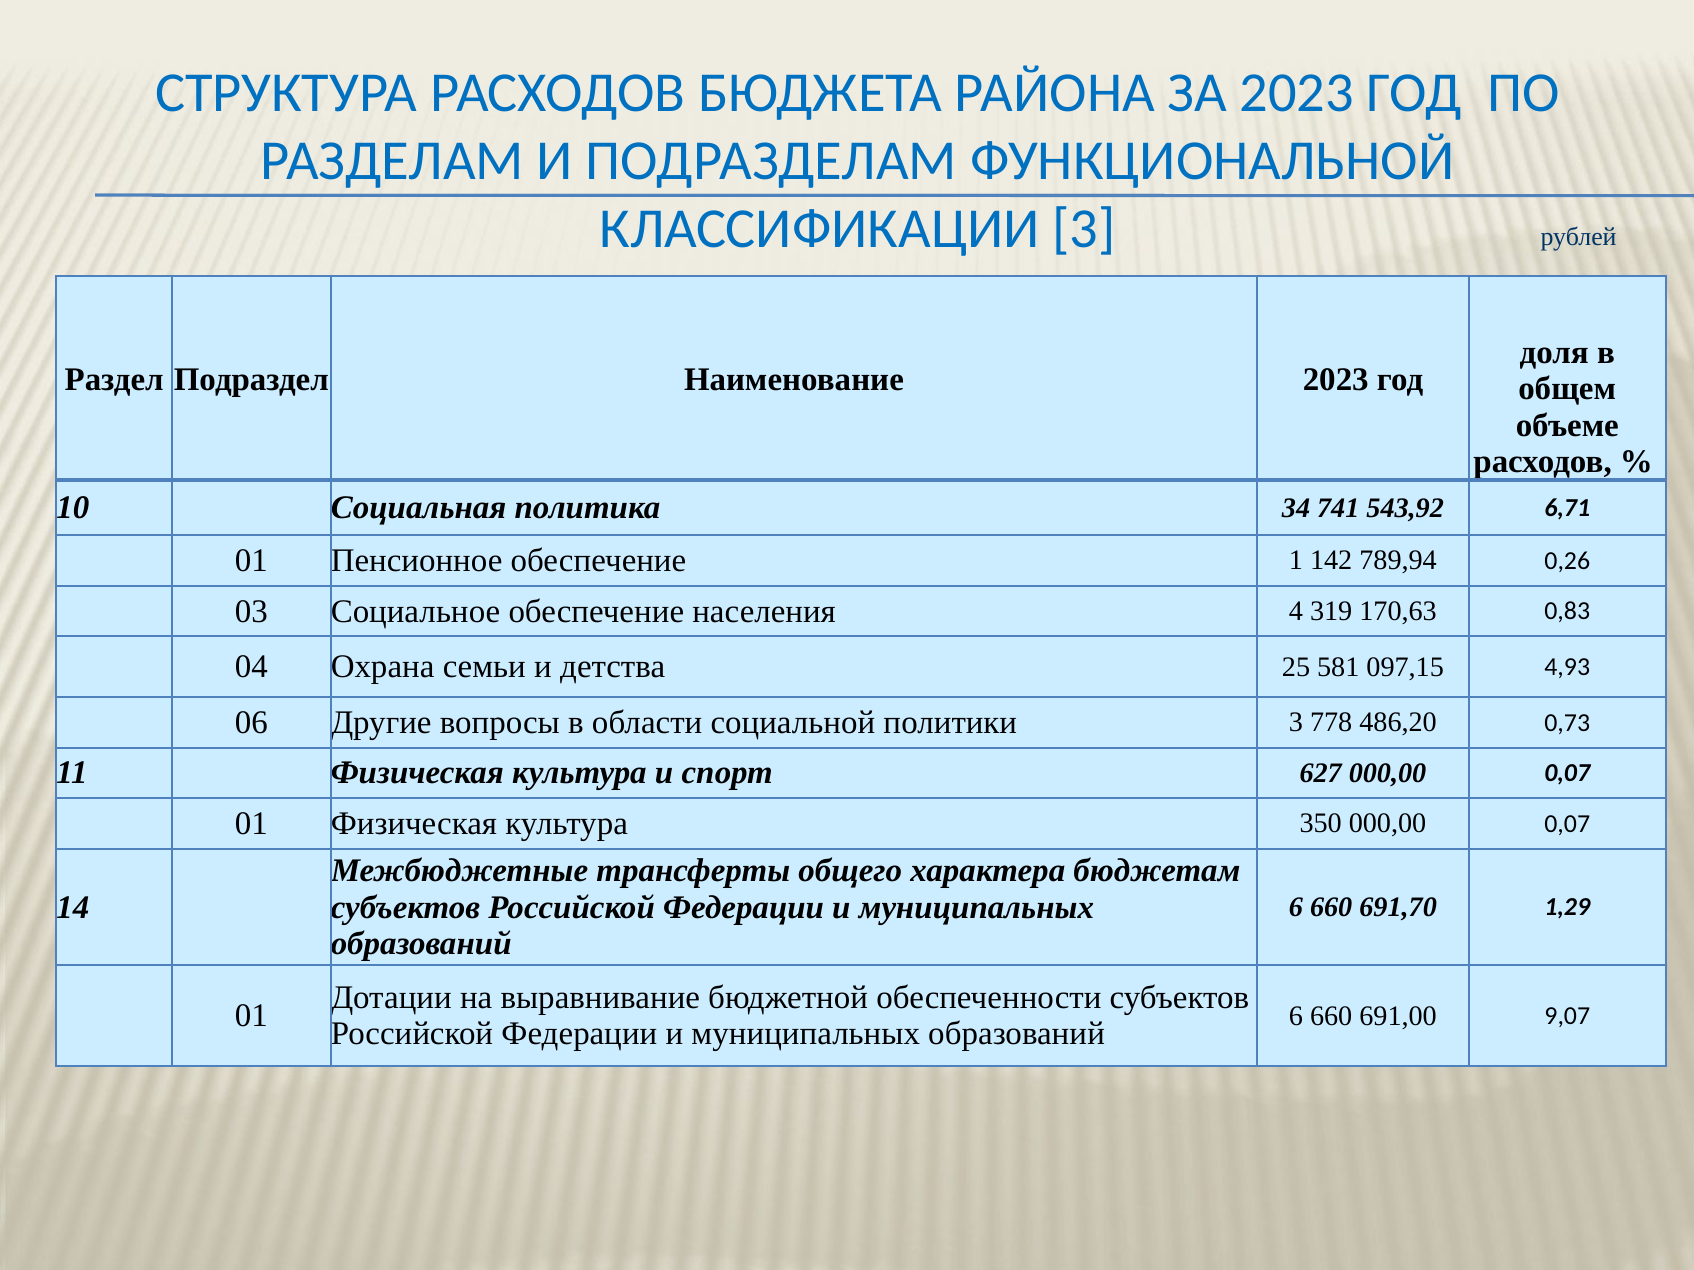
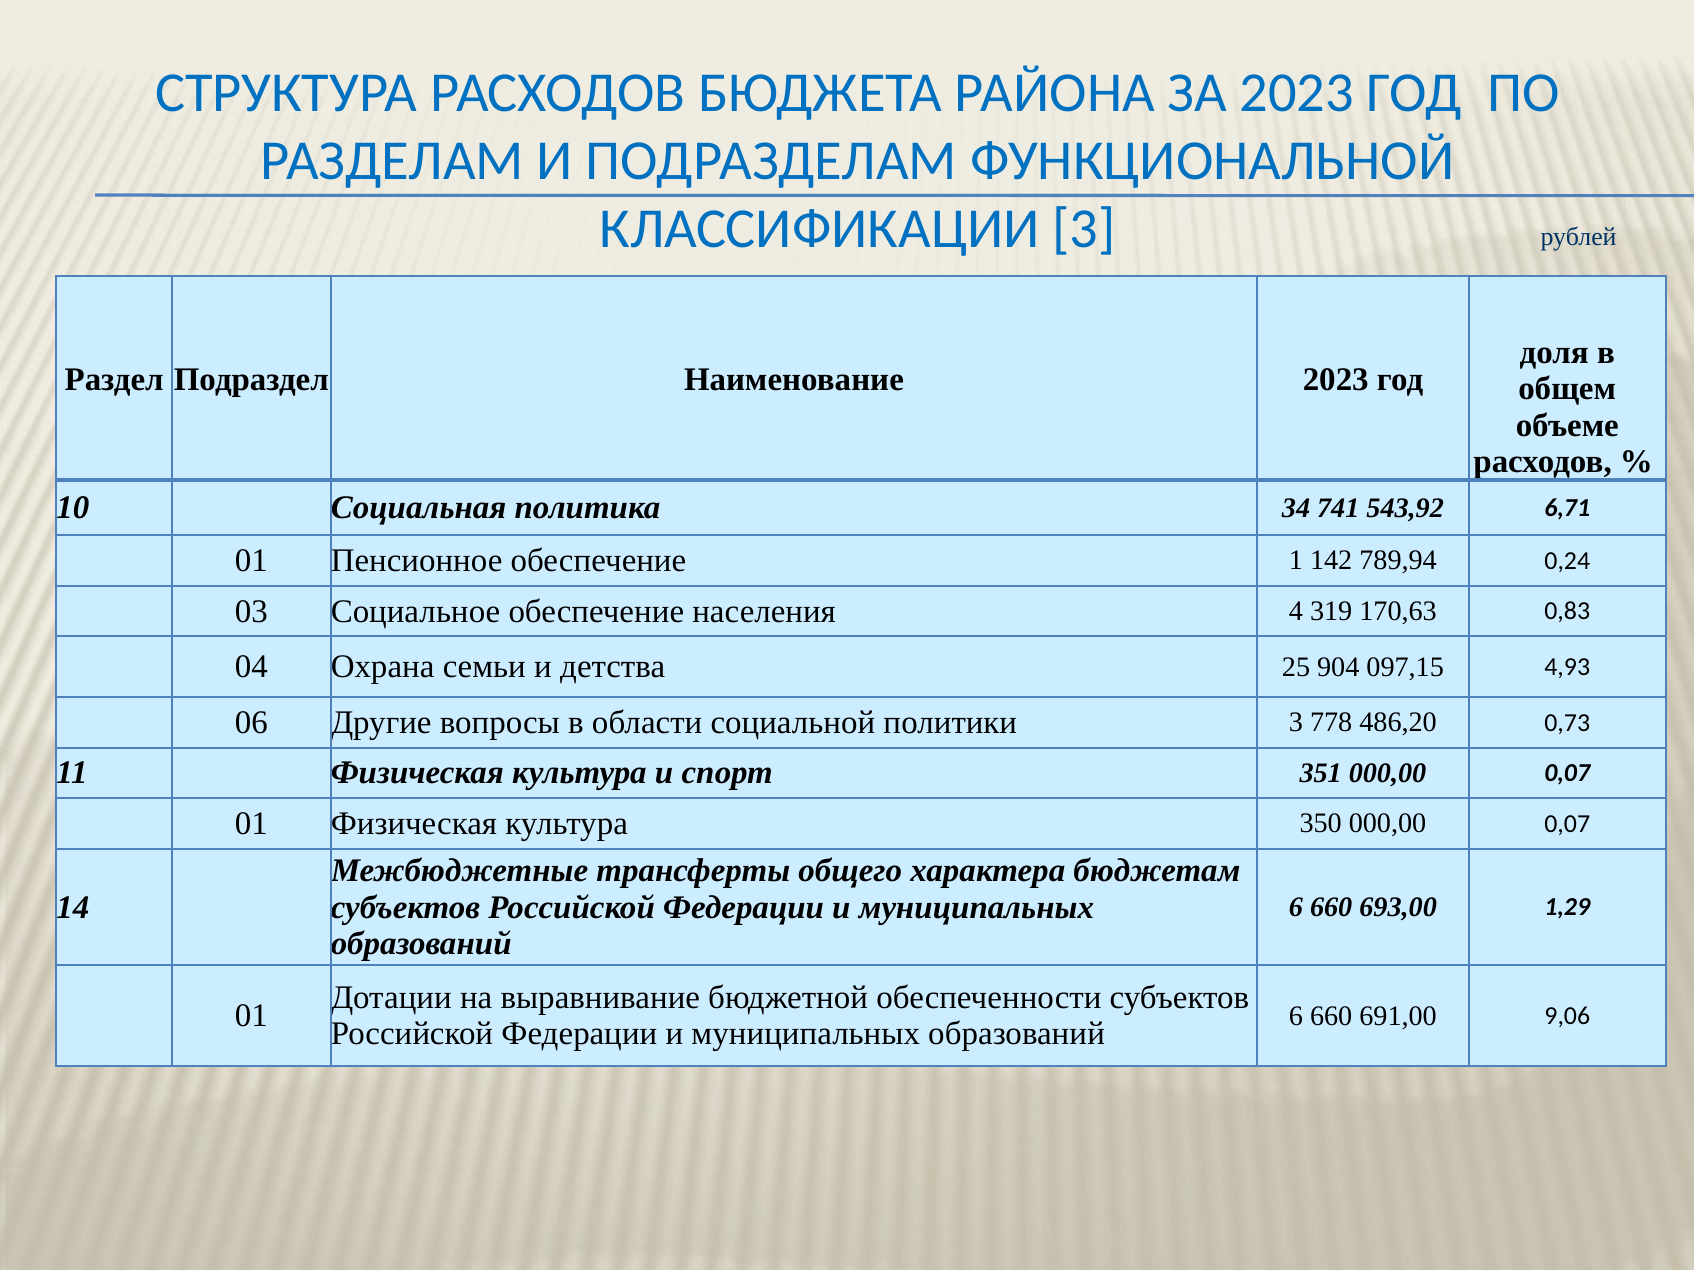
0,26: 0,26 -> 0,24 (1567, 561)
581: 581 -> 904 (1338, 667)
627: 627 -> 351 (1321, 773)
691,70: 691,70 -> 693,00 (1398, 907)
9,07: 9,07 -> 9,06 (1567, 1016)
